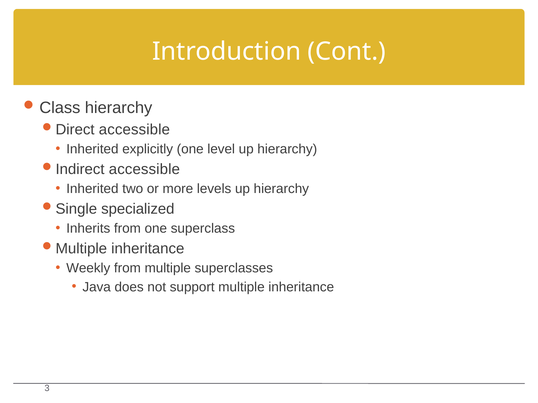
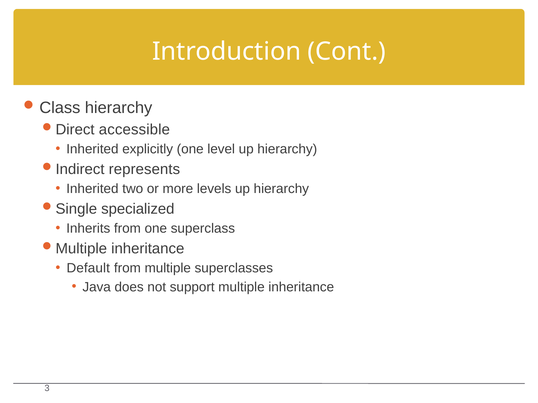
accessible: accessible -> represents (144, 169)
Weekly: Weekly -> Default (88, 268)
